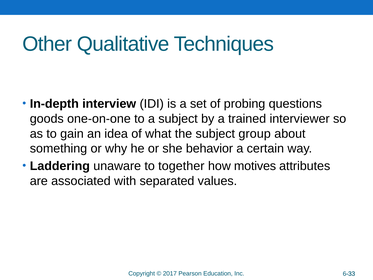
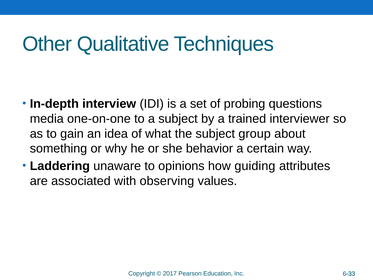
goods: goods -> media (47, 119)
together: together -> opinions (181, 166)
motives: motives -> guiding (255, 166)
separated: separated -> observing (167, 181)
